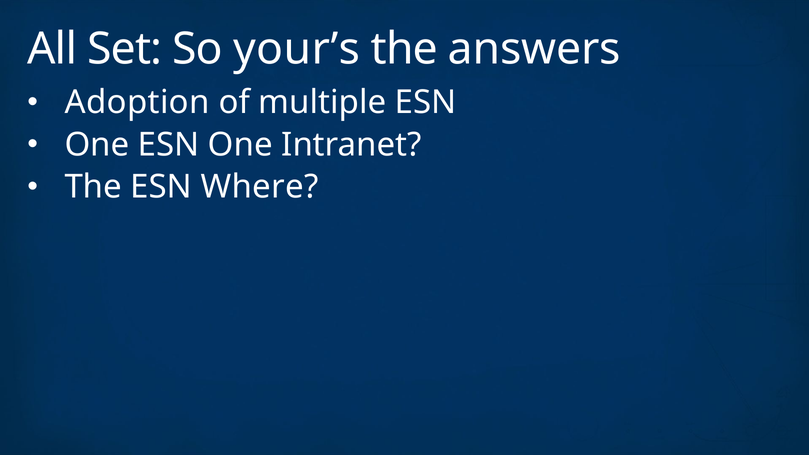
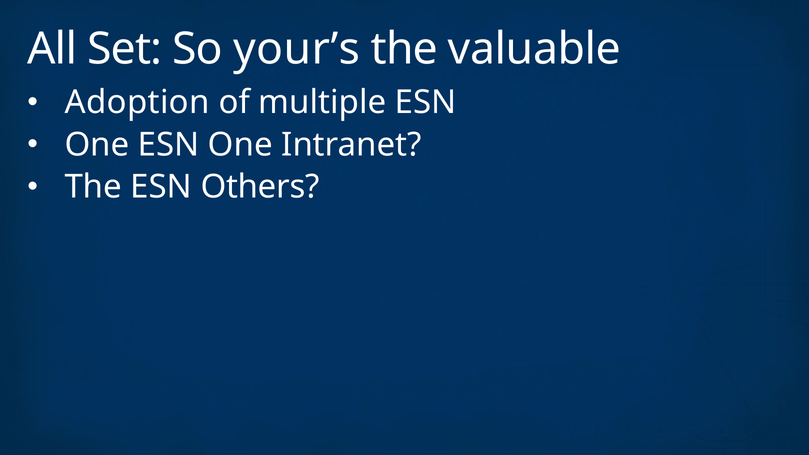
answers: answers -> valuable (534, 49)
Where: Where -> Others (260, 187)
